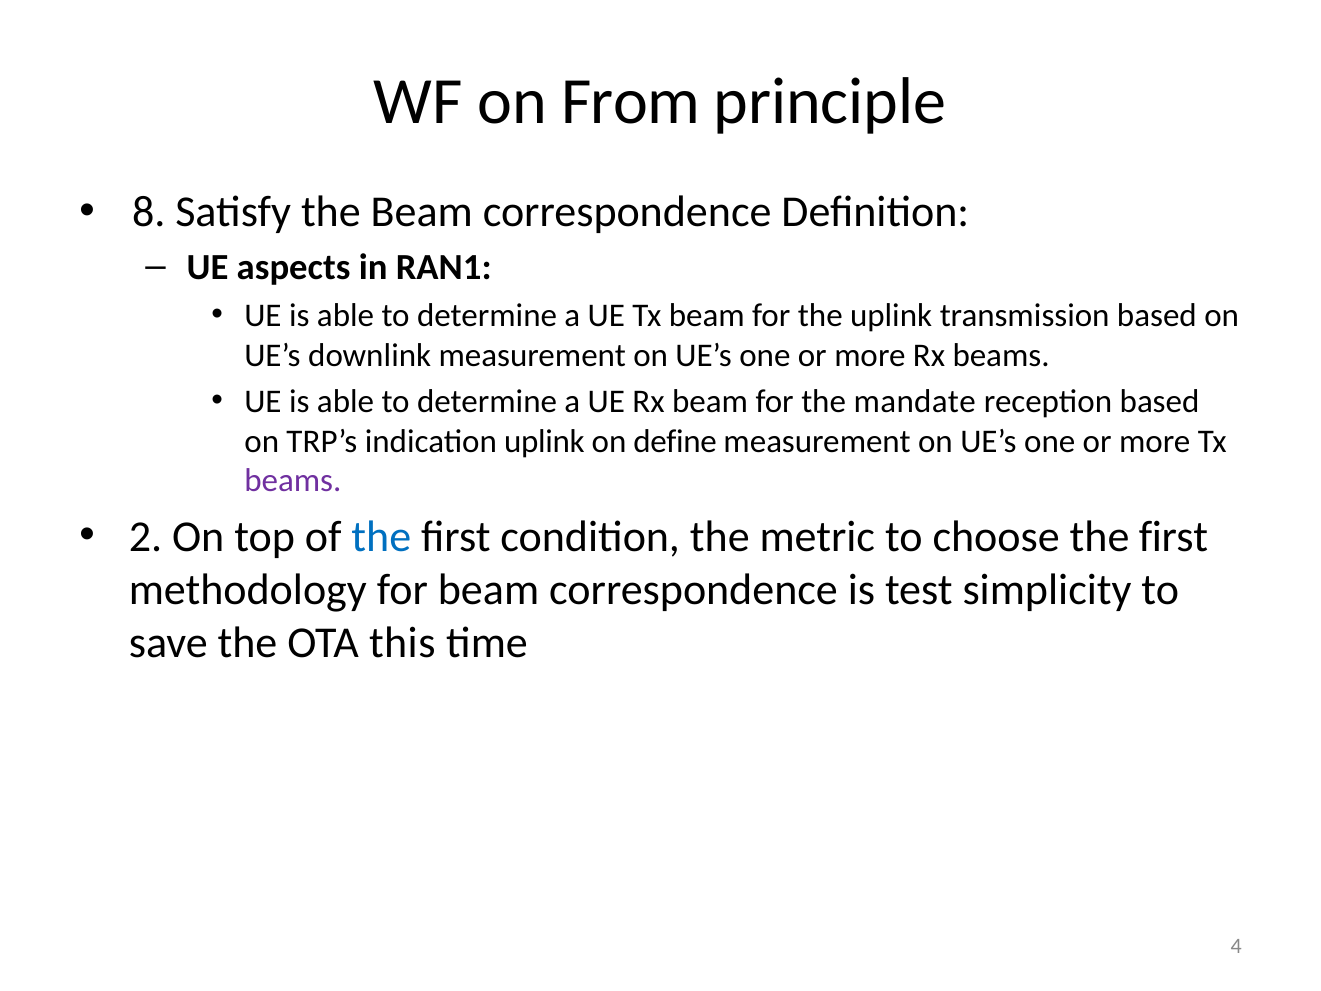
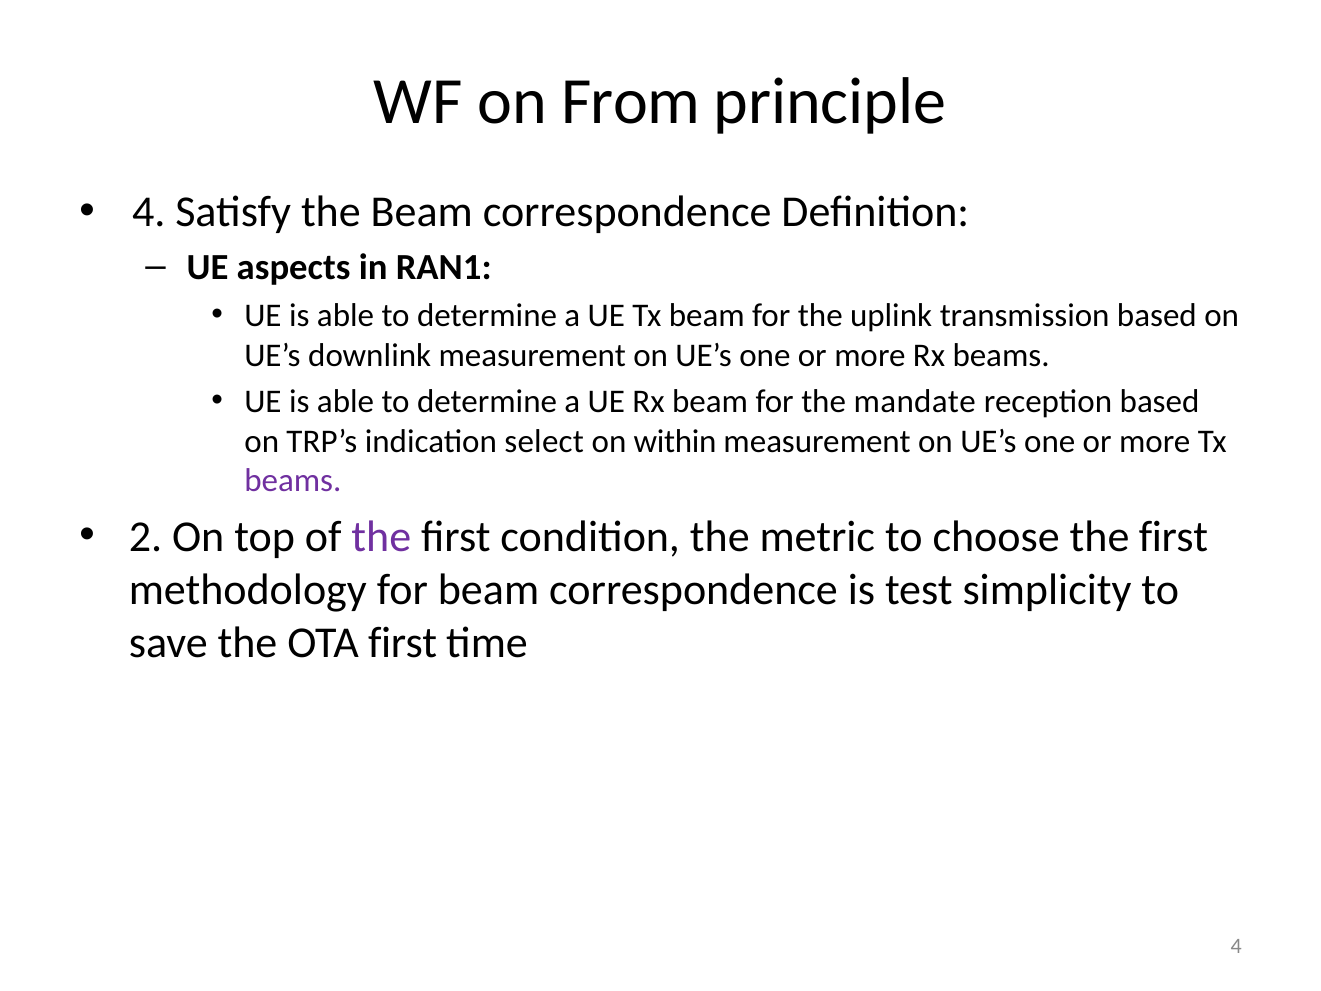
8: 8 -> 4 (149, 212)
indication uplink: uplink -> select (544, 441)
define: define -> within (675, 441)
the colour: blue -> purple (381, 537)
OTA this: this -> first (403, 642)
